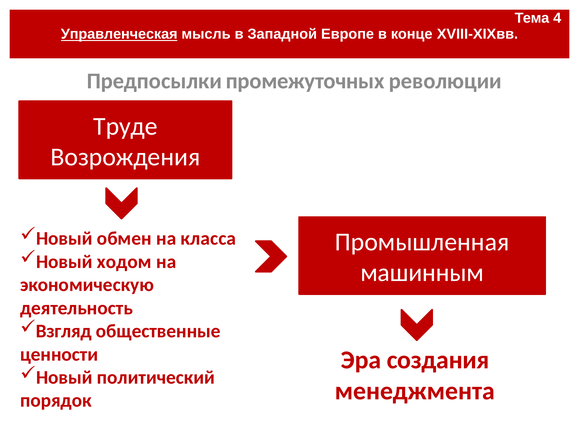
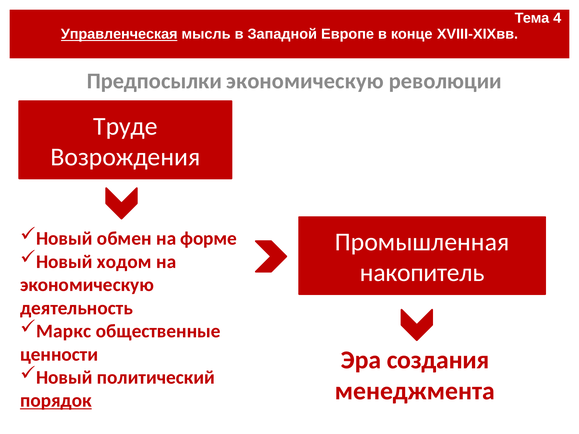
Предпосылки промежуточных: промежуточных -> экономическую (305, 81)
класса: класса -> форме (209, 239)
машинным: машинным -> накопитель (422, 273)
Взгляд: Взгляд -> Маркс (64, 331)
порядок underline: none -> present (56, 401)
